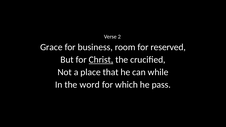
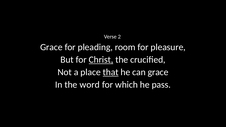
business: business -> pleading (95, 47)
reserved: reserved -> pleasure (168, 47)
that underline: none -> present (111, 72)
can while: while -> grace (158, 72)
